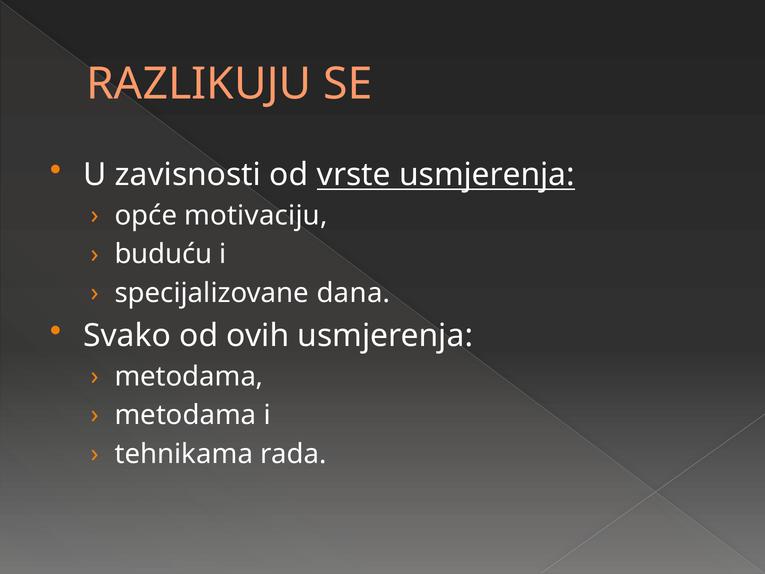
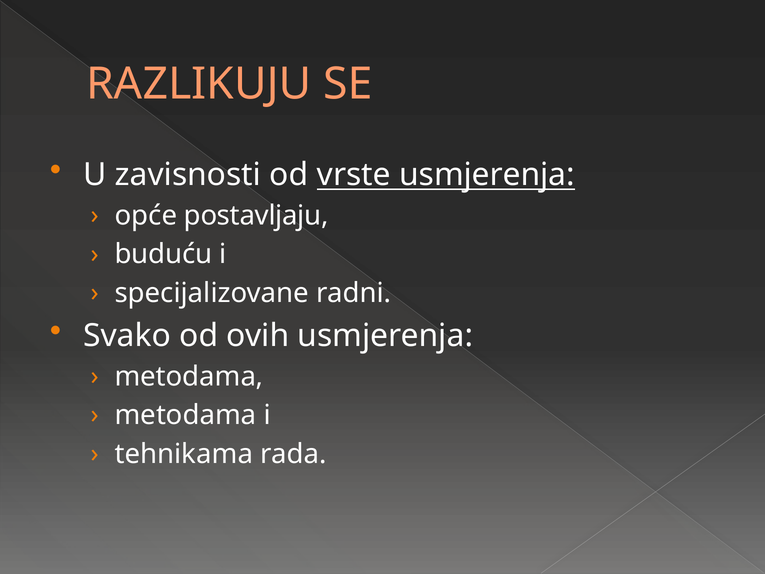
motivaciju: motivaciju -> postavljaju (256, 216)
dana: dana -> radni (354, 293)
